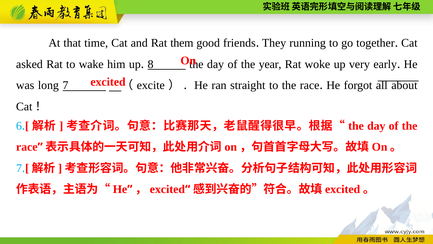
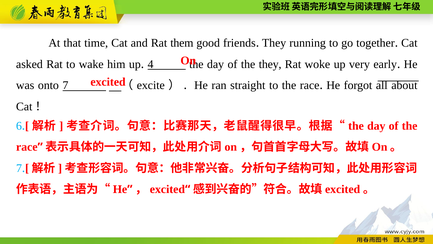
8: 8 -> 4 (151, 64)
the year: year -> they (270, 64)
long: long -> onto (48, 85)
